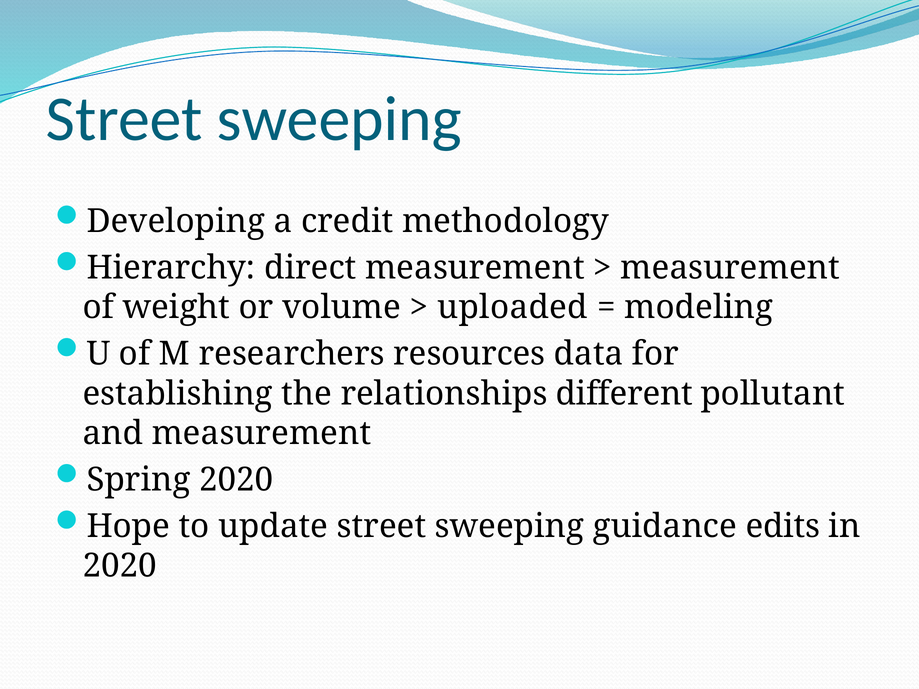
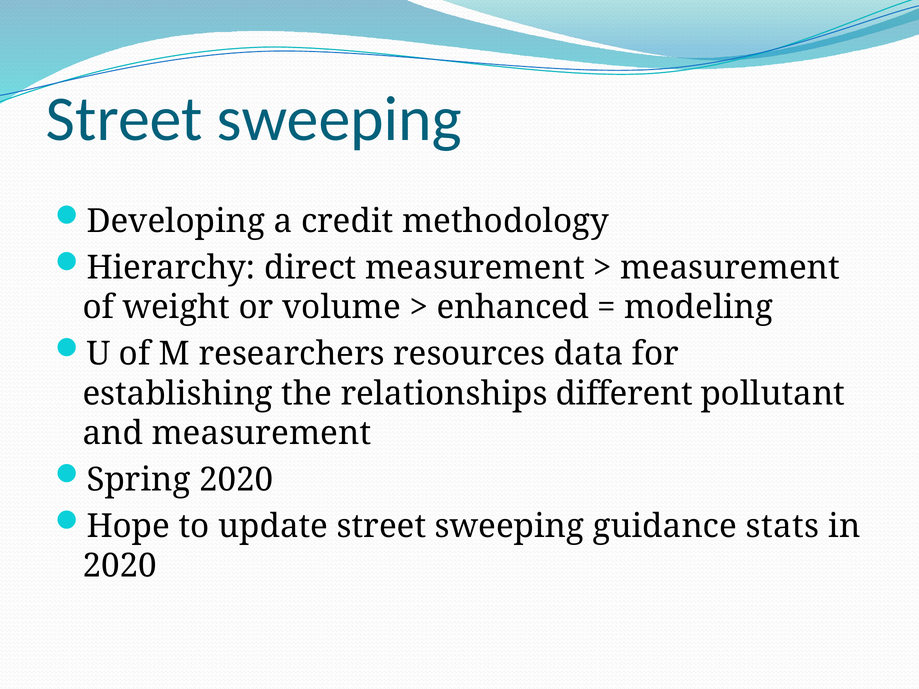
uploaded: uploaded -> enhanced (513, 307)
edits: edits -> stats (783, 526)
